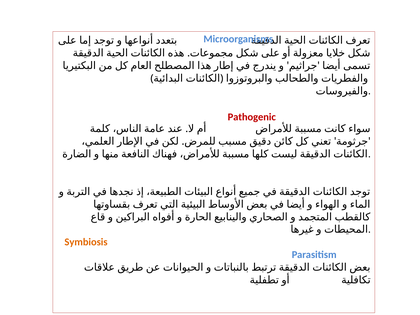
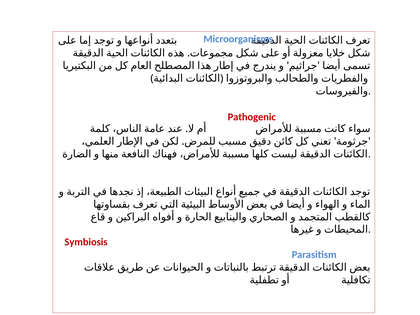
Symbiosis colour: orange -> red (86, 242)
